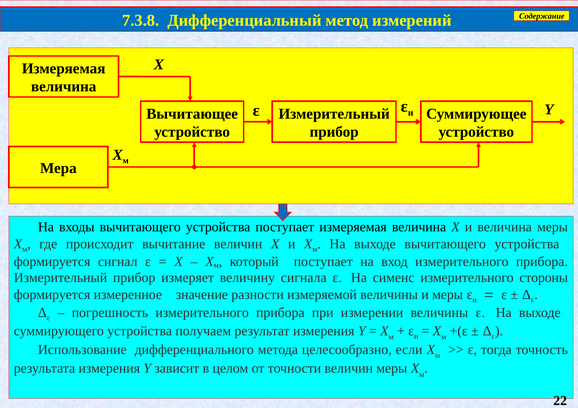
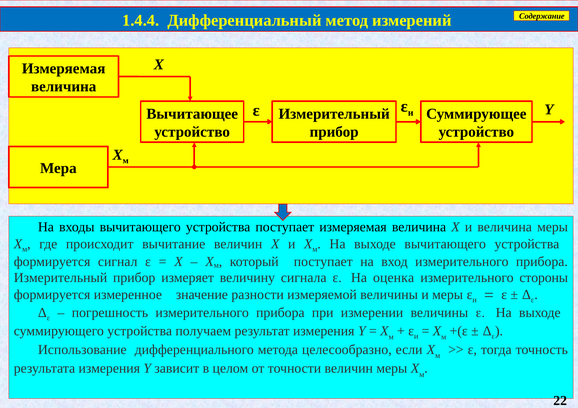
7.3.8: 7.3.8 -> 1.4.4 (141, 20)
сименс: сименс -> оценка (394, 278)
